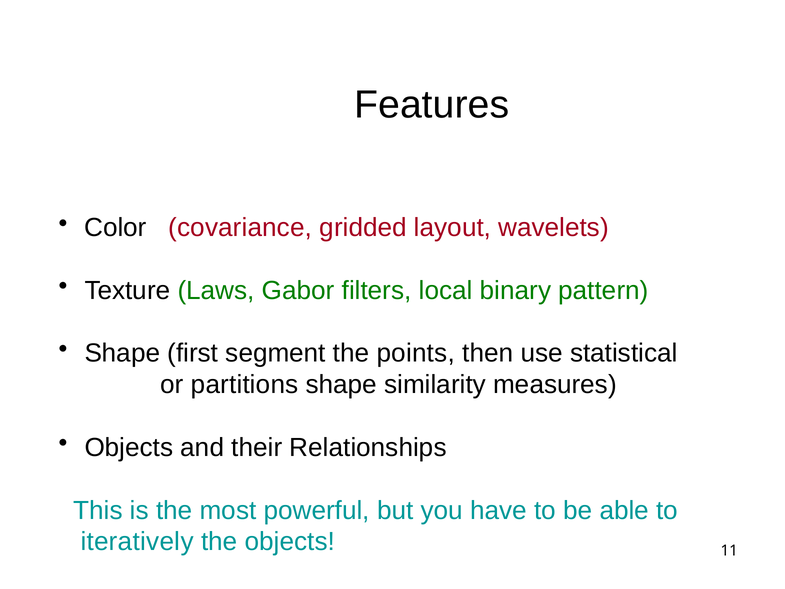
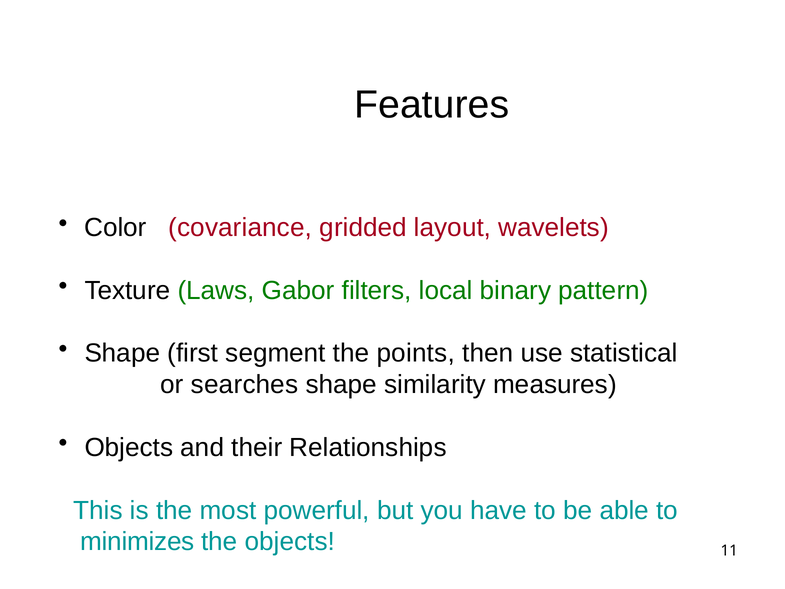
partitions: partitions -> searches (245, 385)
iteratively: iteratively -> minimizes (137, 542)
